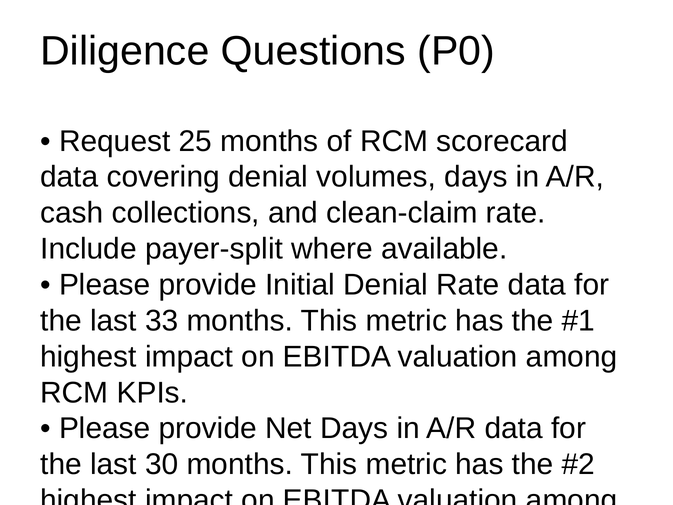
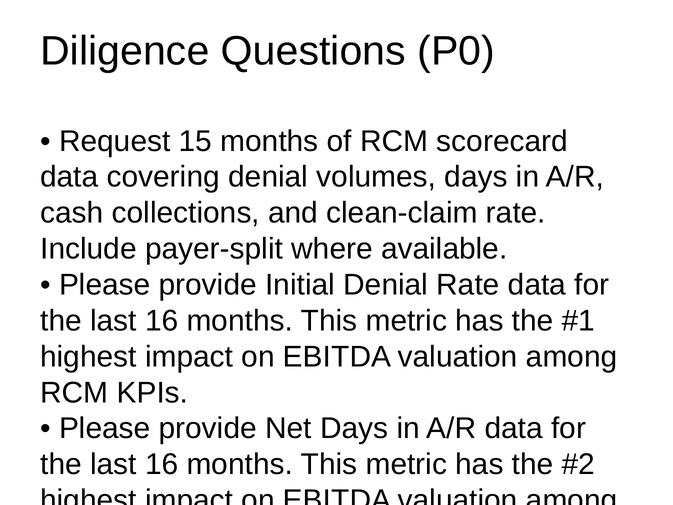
25: 25 -> 15 (195, 141)
33: 33 -> 16 (162, 321)
30: 30 -> 16 (162, 464)
